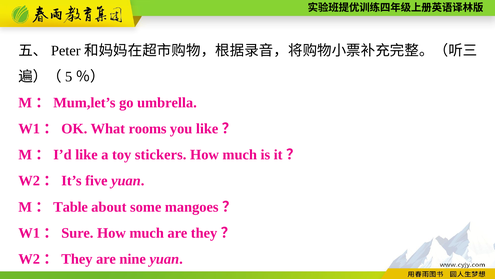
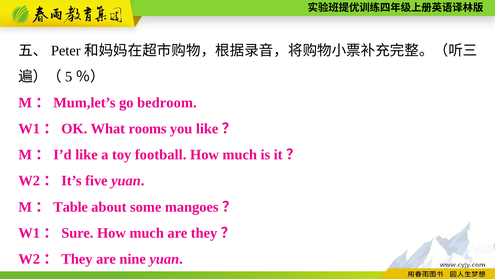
umbrella: umbrella -> bedroom (167, 103)
stickers: stickers -> football (161, 155)
